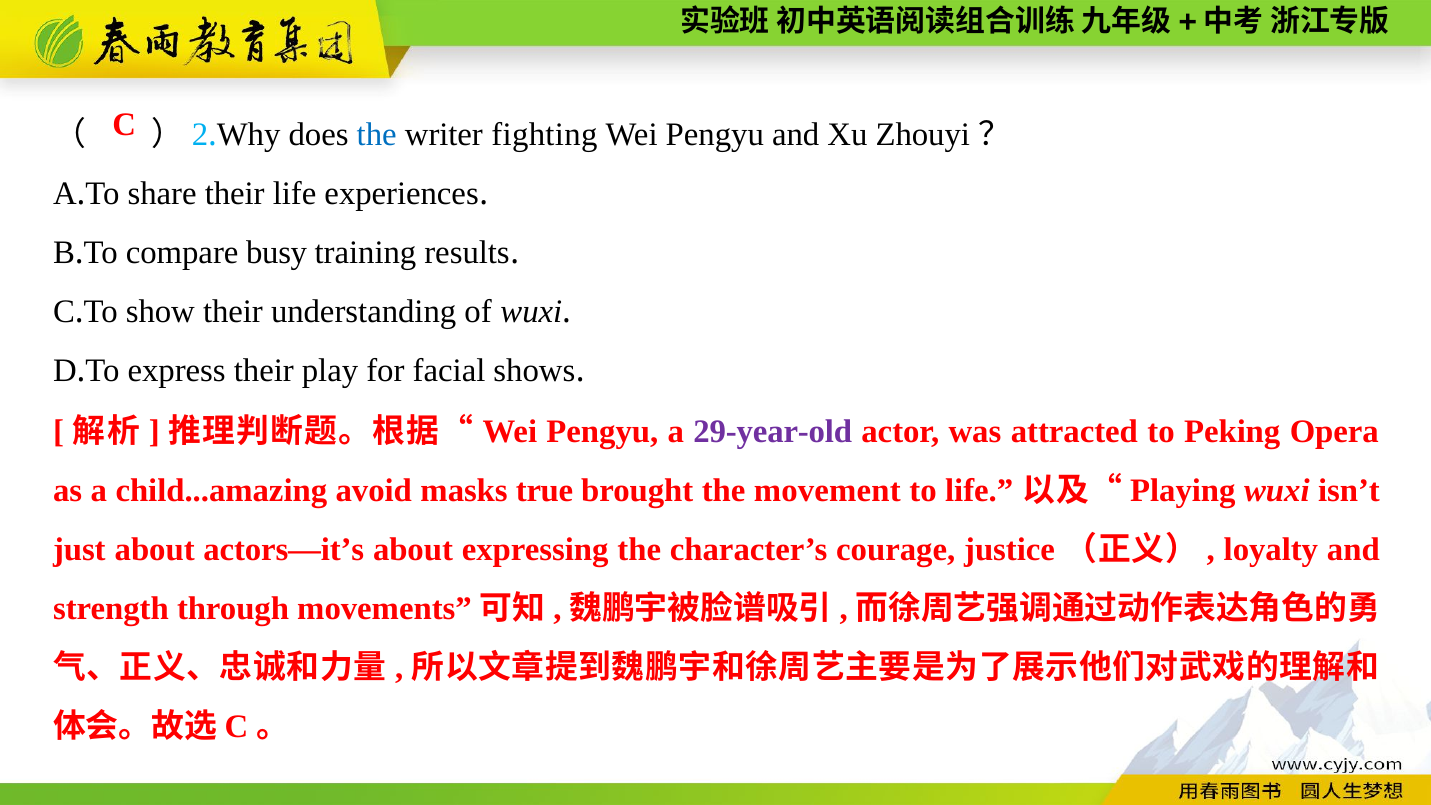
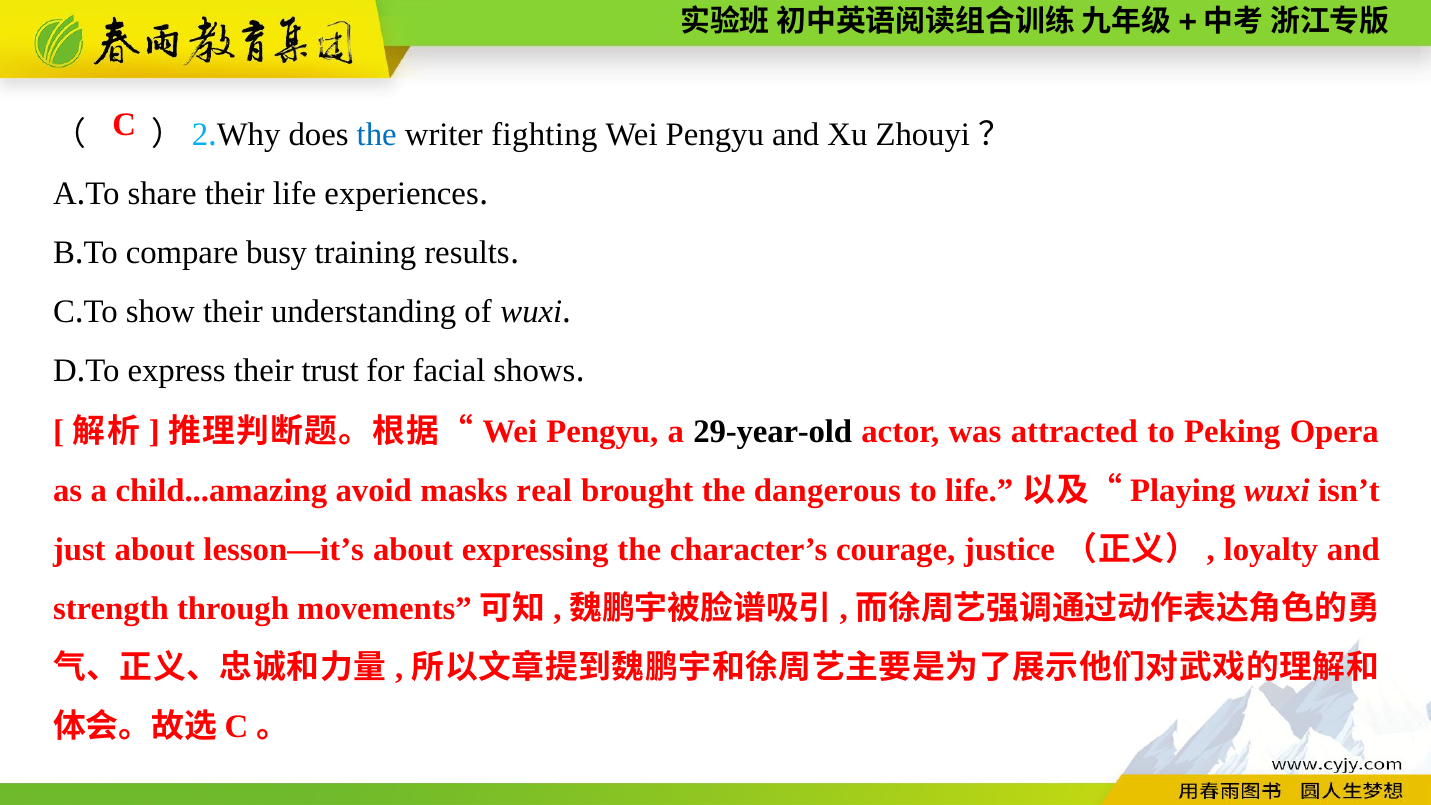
play: play -> trust (330, 371)
29-year-old colour: purple -> black (773, 431)
true: true -> real (544, 490)
movement: movement -> dangerous (827, 490)
actors—it’s: actors—it’s -> lesson—it’s (284, 549)
